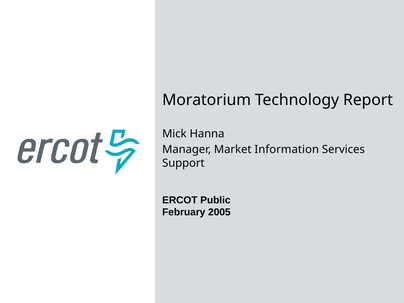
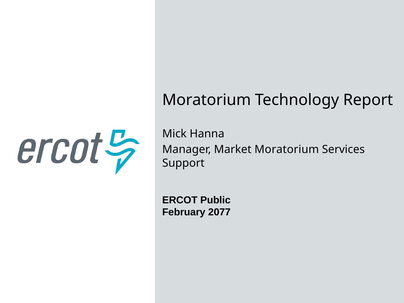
Market Information: Information -> Moratorium (287, 150)
2005: 2005 -> 2077 (219, 212)
